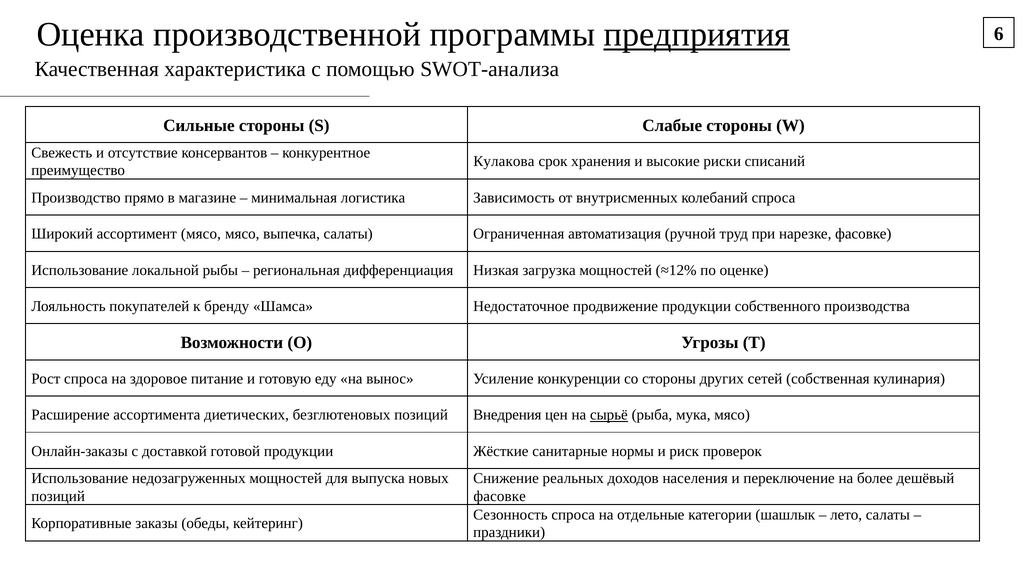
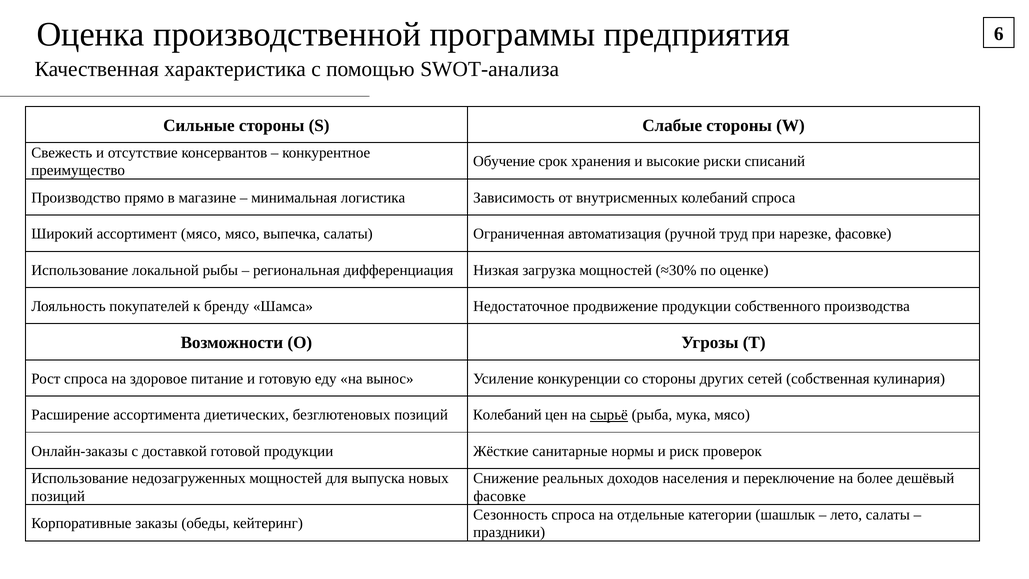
предприятия underline: present -> none (697, 35)
Кулакова: Кулакова -> Обучение (504, 161)
≈12%: ≈12% -> ≈30% (676, 270)
позиций Внедрения: Внедрения -> Колебаний (507, 415)
